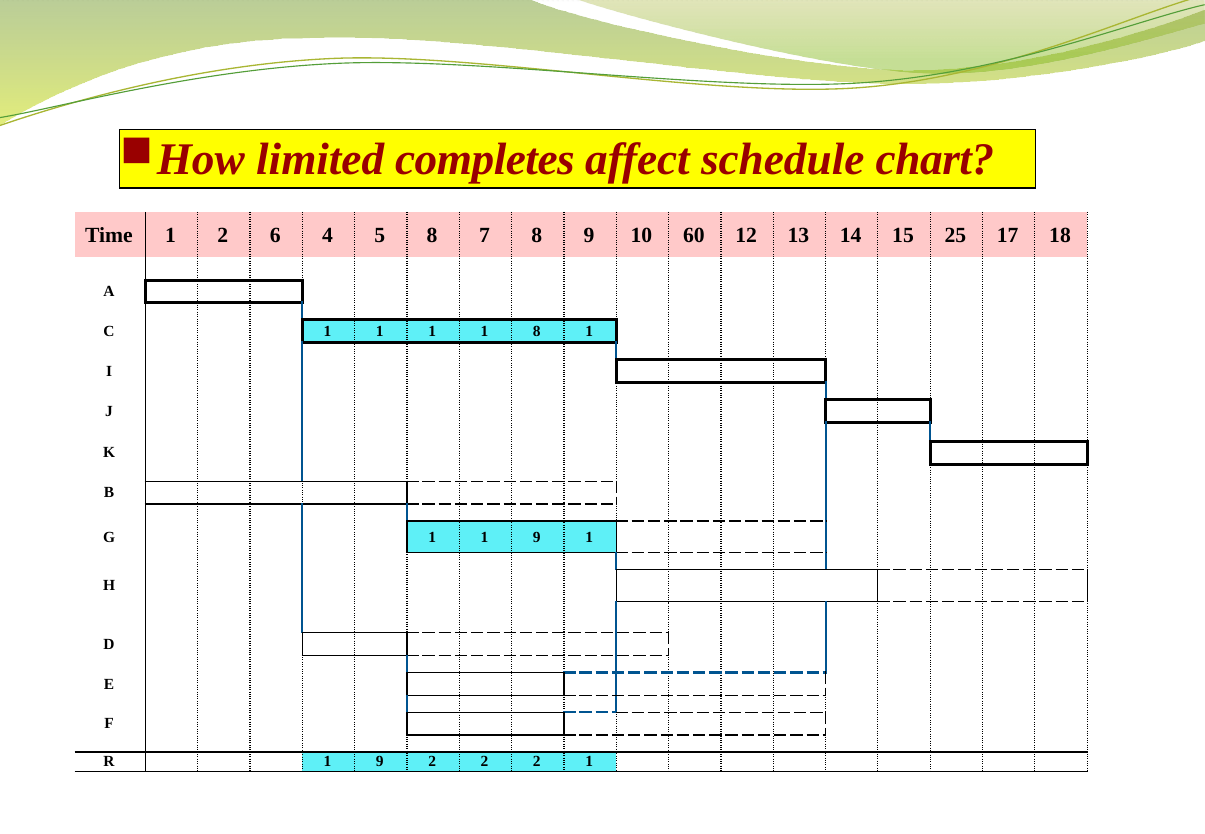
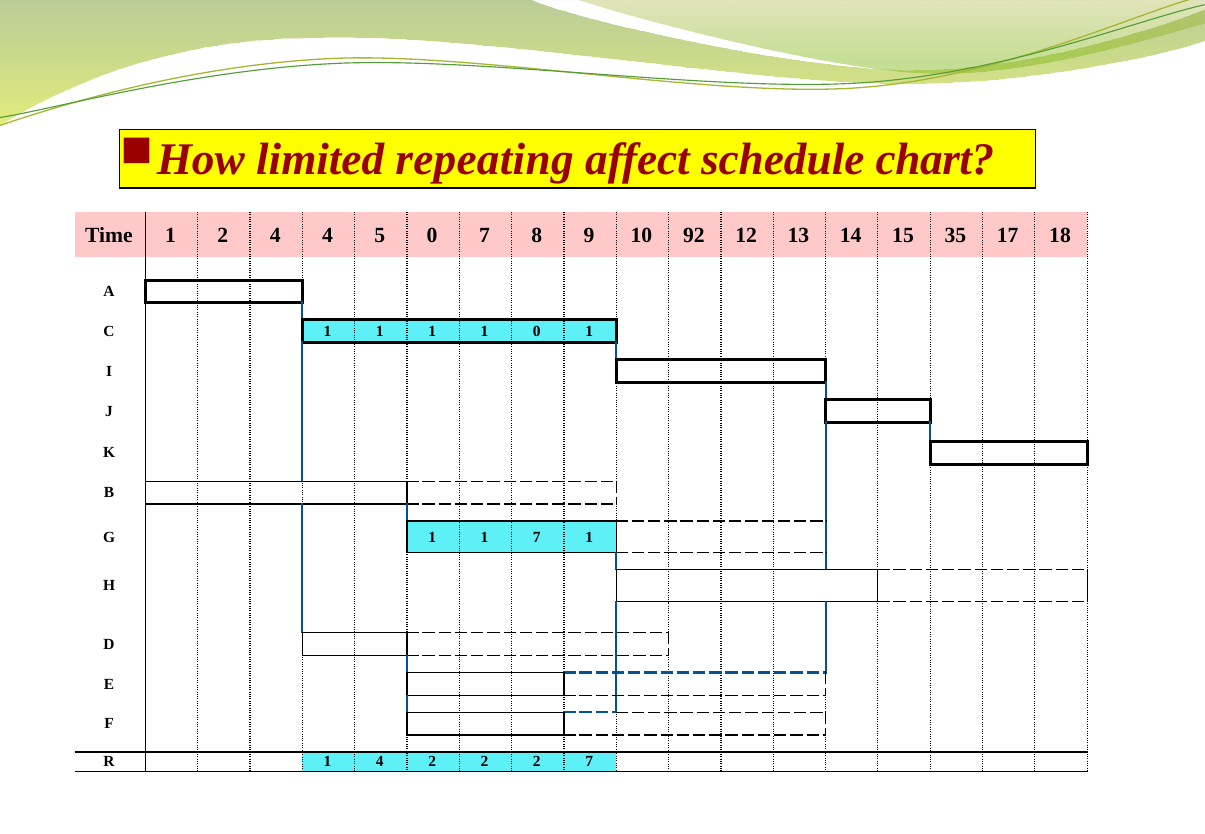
completes: completes -> repeating (485, 160)
2 6: 6 -> 4 (275, 235)
5 8: 8 -> 0 (432, 235)
60: 60 -> 92 (694, 235)
25: 25 -> 35 (955, 235)
1 8: 8 -> 0 (537, 332)
1 1 9: 9 -> 7 (537, 537)
R 1 9: 9 -> 4 (380, 762)
2 1: 1 -> 7 (589, 762)
